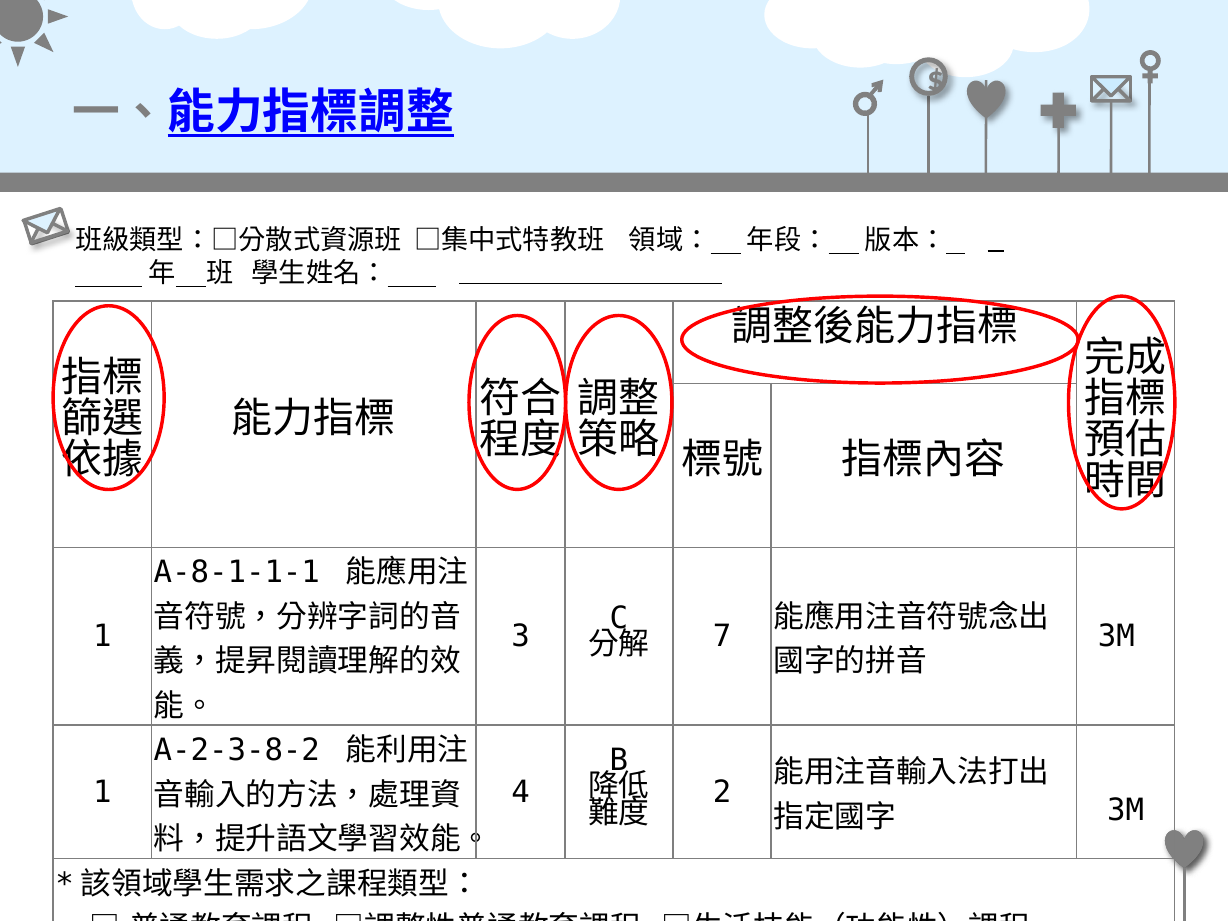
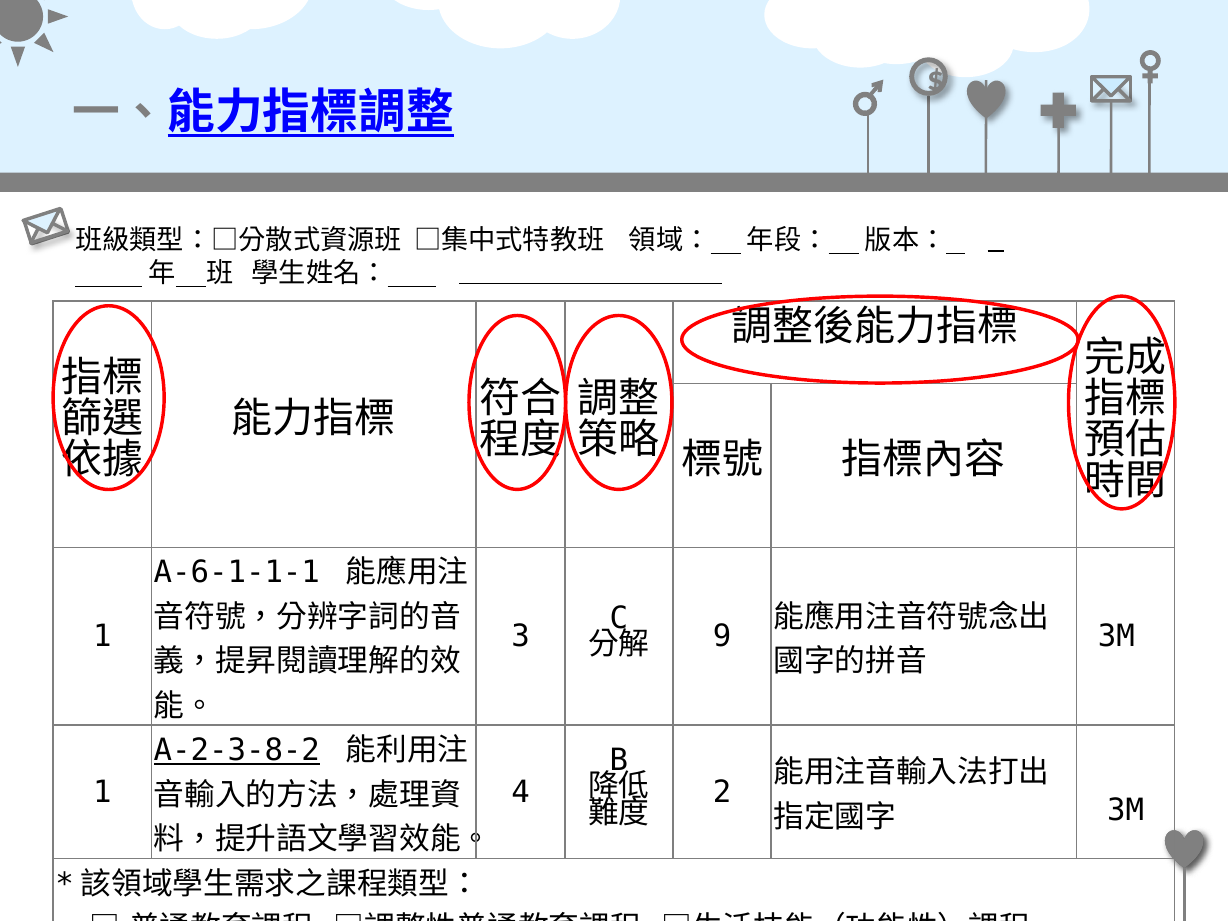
A-8-1-1-1: A-8-1-1-1 -> A-6-1-1-1 (237, 573)
7: 7 -> 9 (722, 637)
A-2-3-8-2 underline: none -> present (237, 751)
